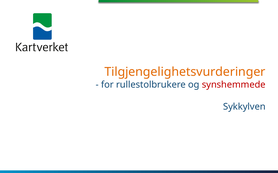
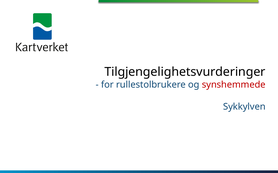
Tilgjengelighetsvurderinger colour: orange -> black (185, 72)
